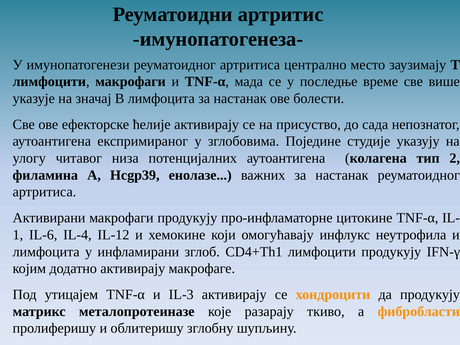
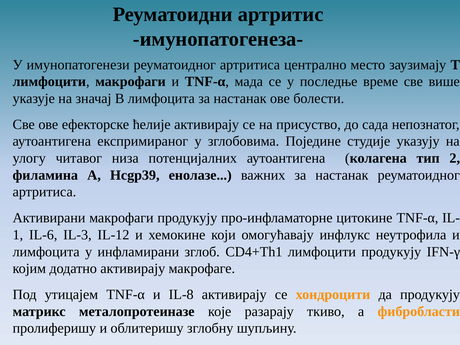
IL-4: IL-4 -> IL-3 (77, 235)
IL-3: IL-3 -> IL-8 (181, 295)
